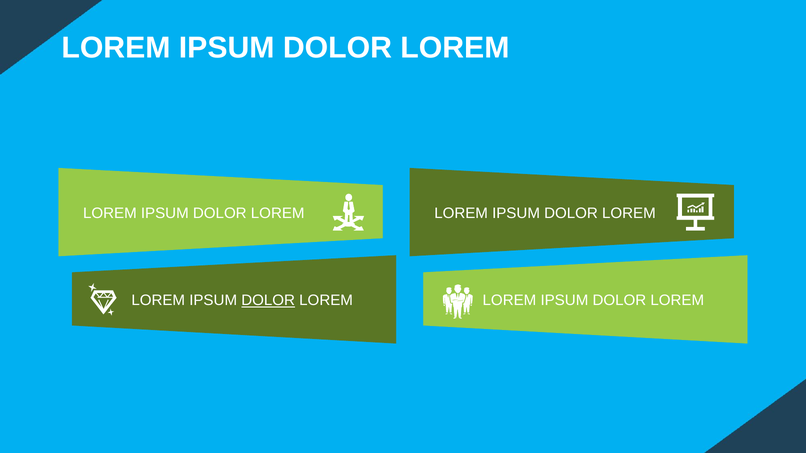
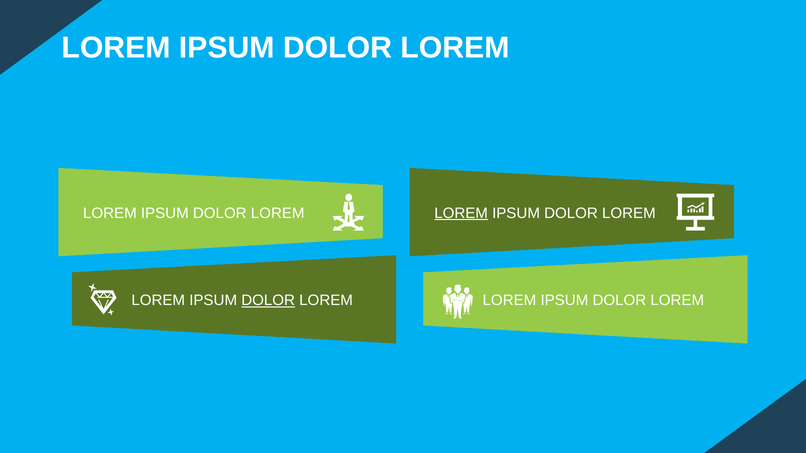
LOREM underline: none -> present (461, 213)
